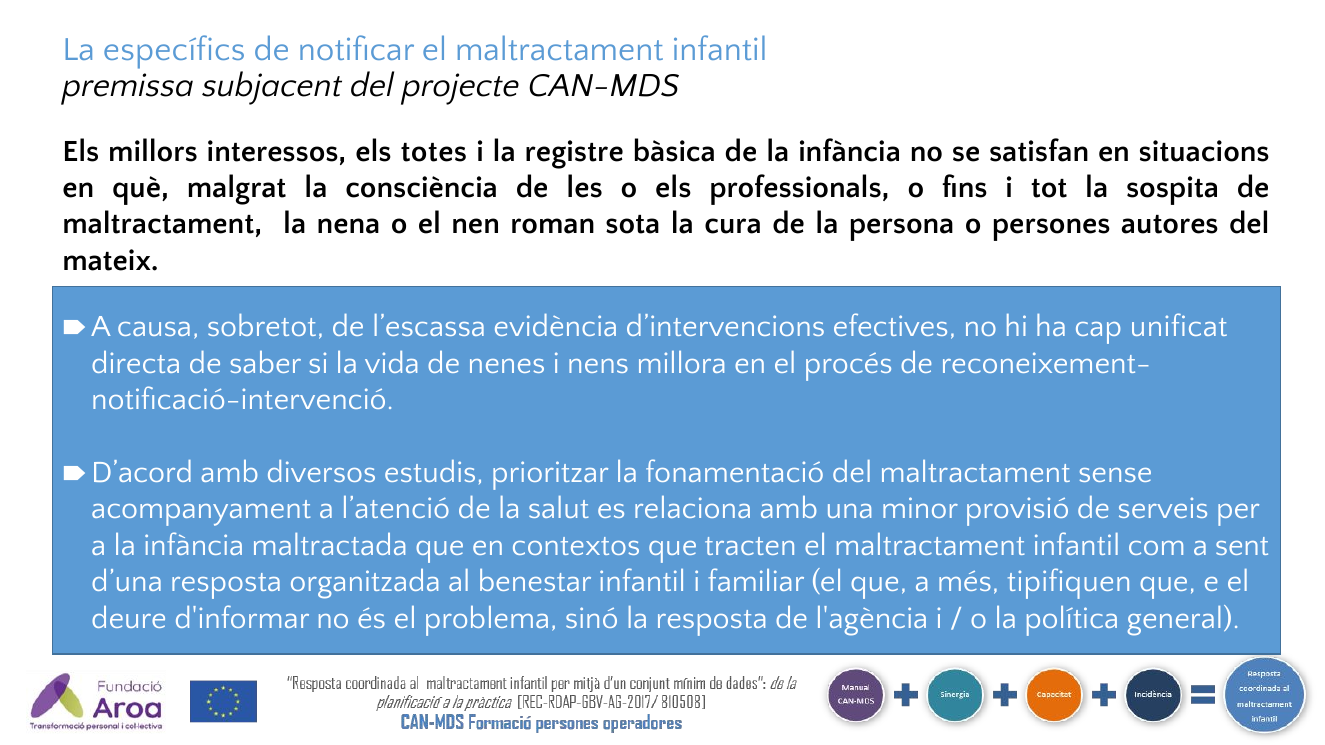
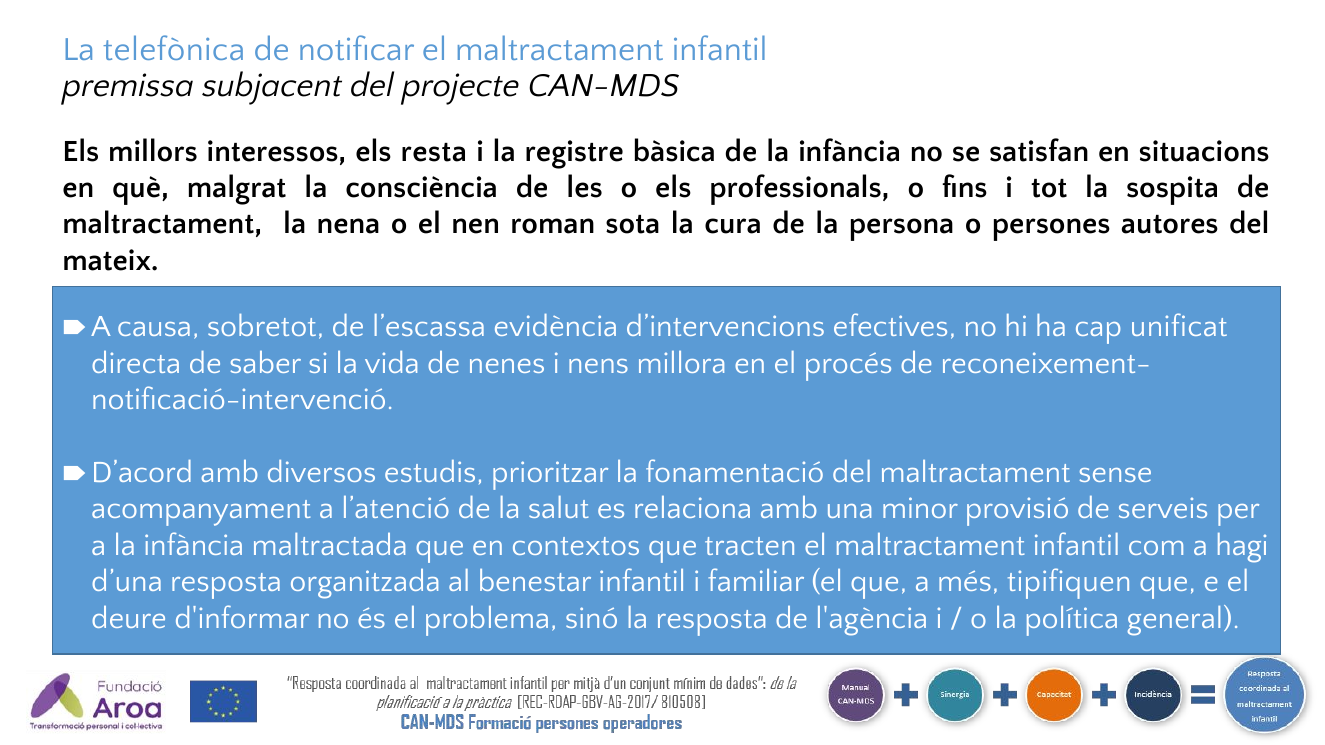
específics: específics -> telefònica (174, 49)
totes: totes -> resta (434, 151)
sent: sent -> hagi (1242, 545)
